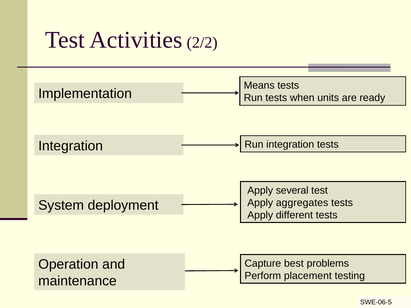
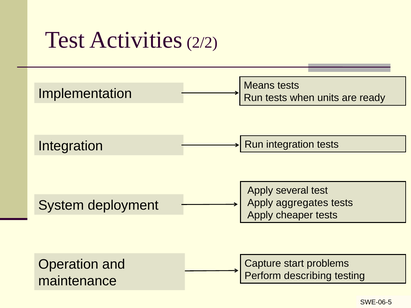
different: different -> cheaper (294, 215)
best: best -> start (294, 264)
placement: placement -> describing (308, 276)
